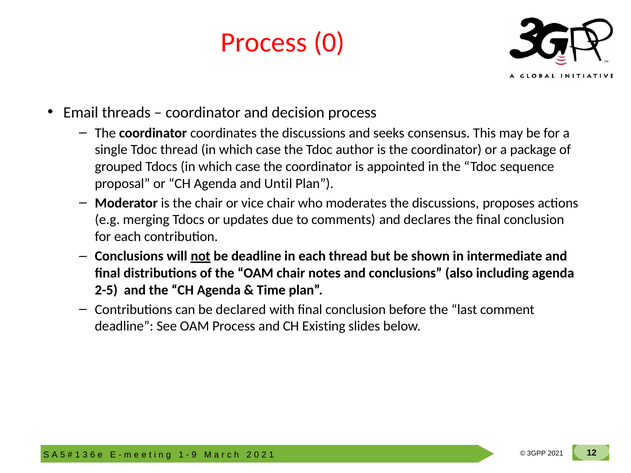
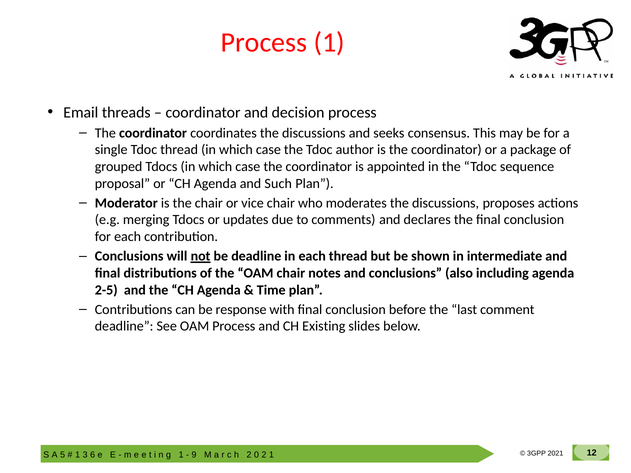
Process 0: 0 -> 1 (329, 43)
Until: Until -> Such (278, 184)
declared: declared -> response (241, 310)
